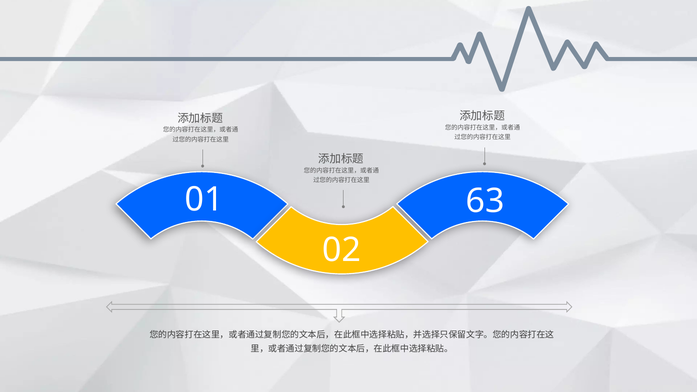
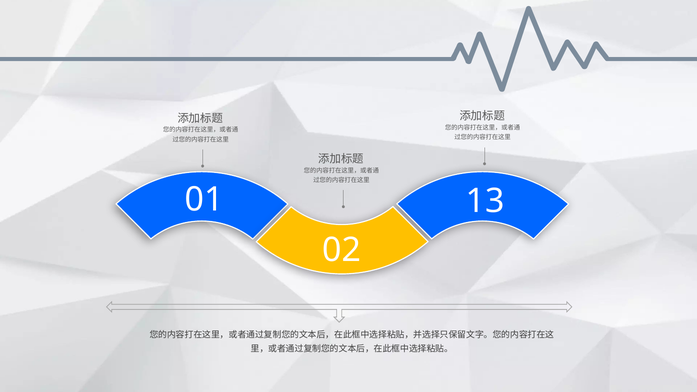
63: 63 -> 13 (485, 201)
